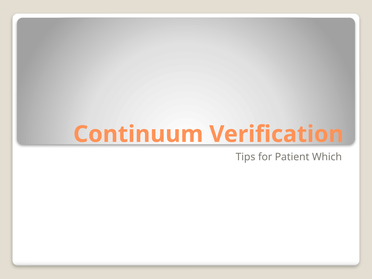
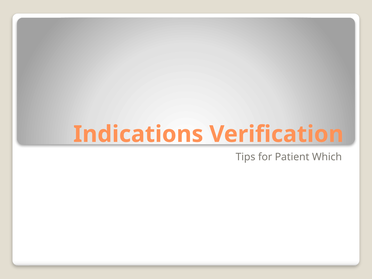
Continuum: Continuum -> Indications (138, 134)
